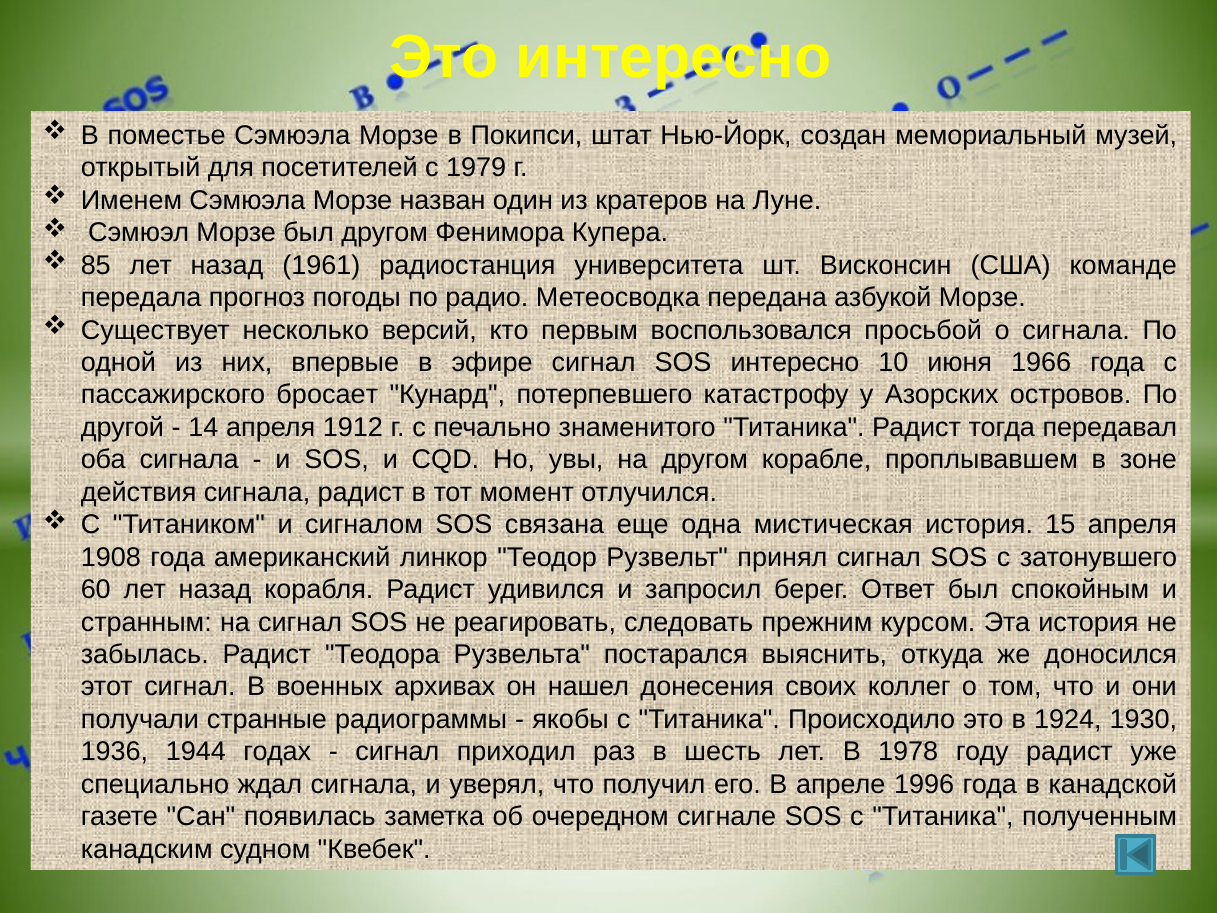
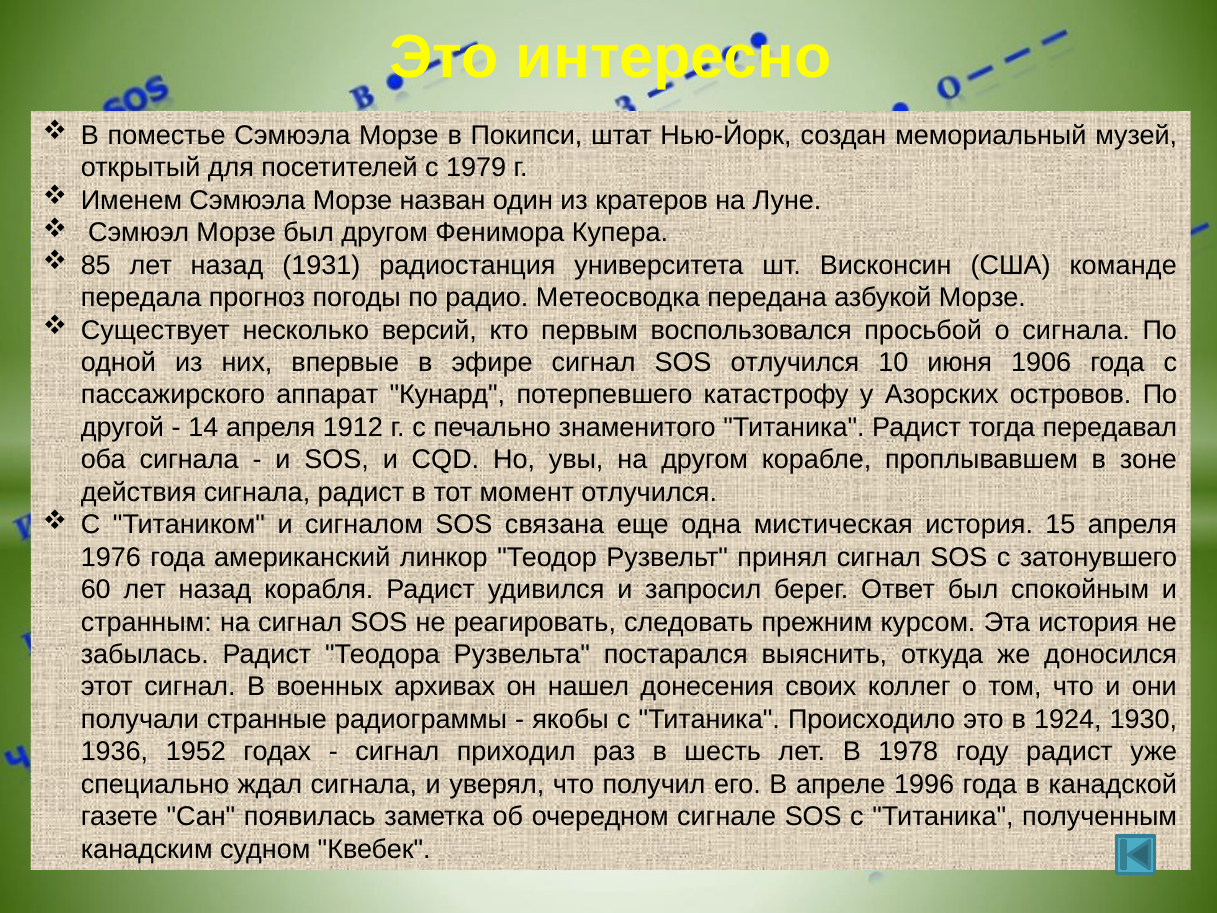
1961: 1961 -> 1931 (321, 265)
SOS интересно: интересно -> отлучился (795, 363)
1966: 1966 -> 1906 (1041, 363)
бросает: бросает -> аппарат (327, 395)
1908: 1908 -> 1976 (111, 557)
1944: 1944 -> 1952 (196, 752)
